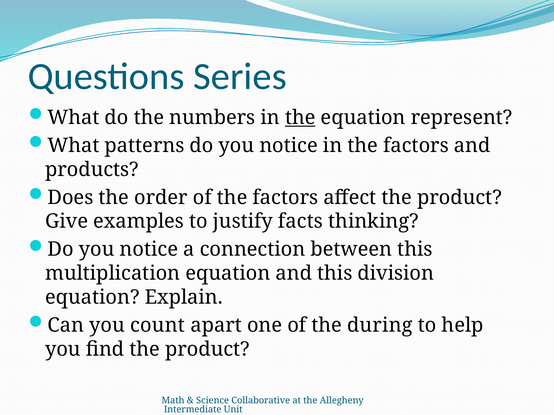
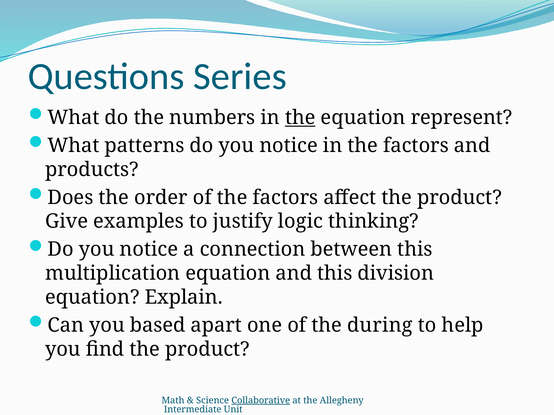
facts: facts -> logic (300, 222)
count: count -> based (158, 326)
Collaborative underline: none -> present (261, 401)
